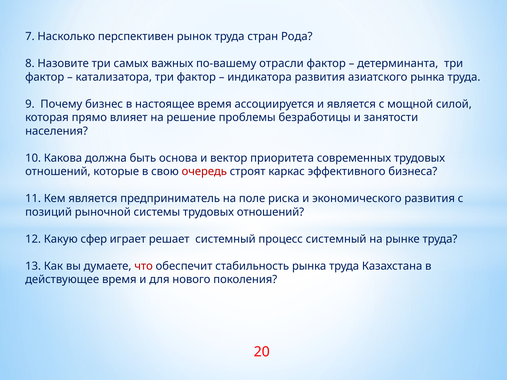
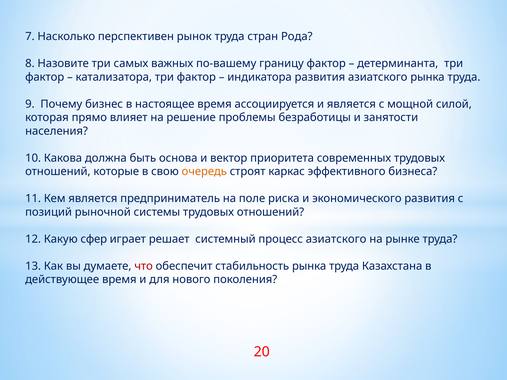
отрасли: отрасли -> границу (282, 64)
очередь colour: red -> orange (204, 172)
процесс системный: системный -> азиатского (336, 239)
